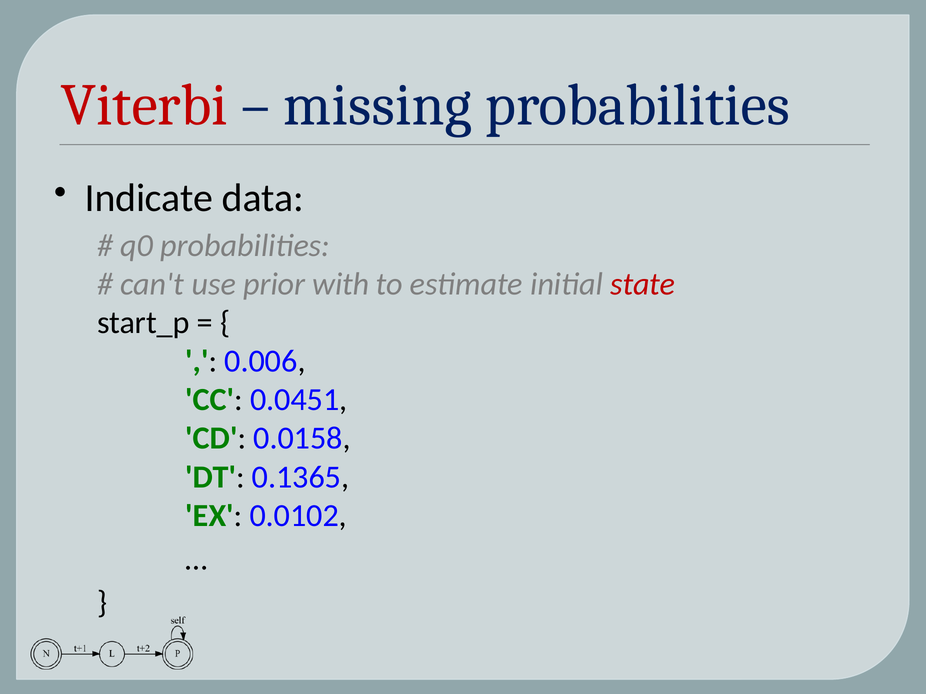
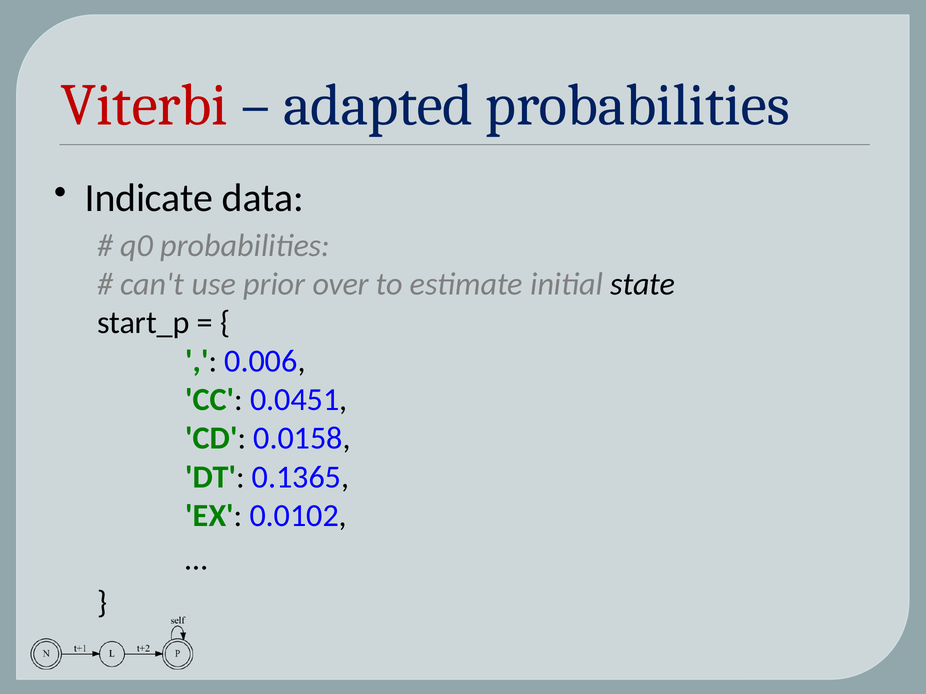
missing: missing -> adapted (378, 105)
with: with -> over (341, 284)
state colour: red -> black (643, 284)
